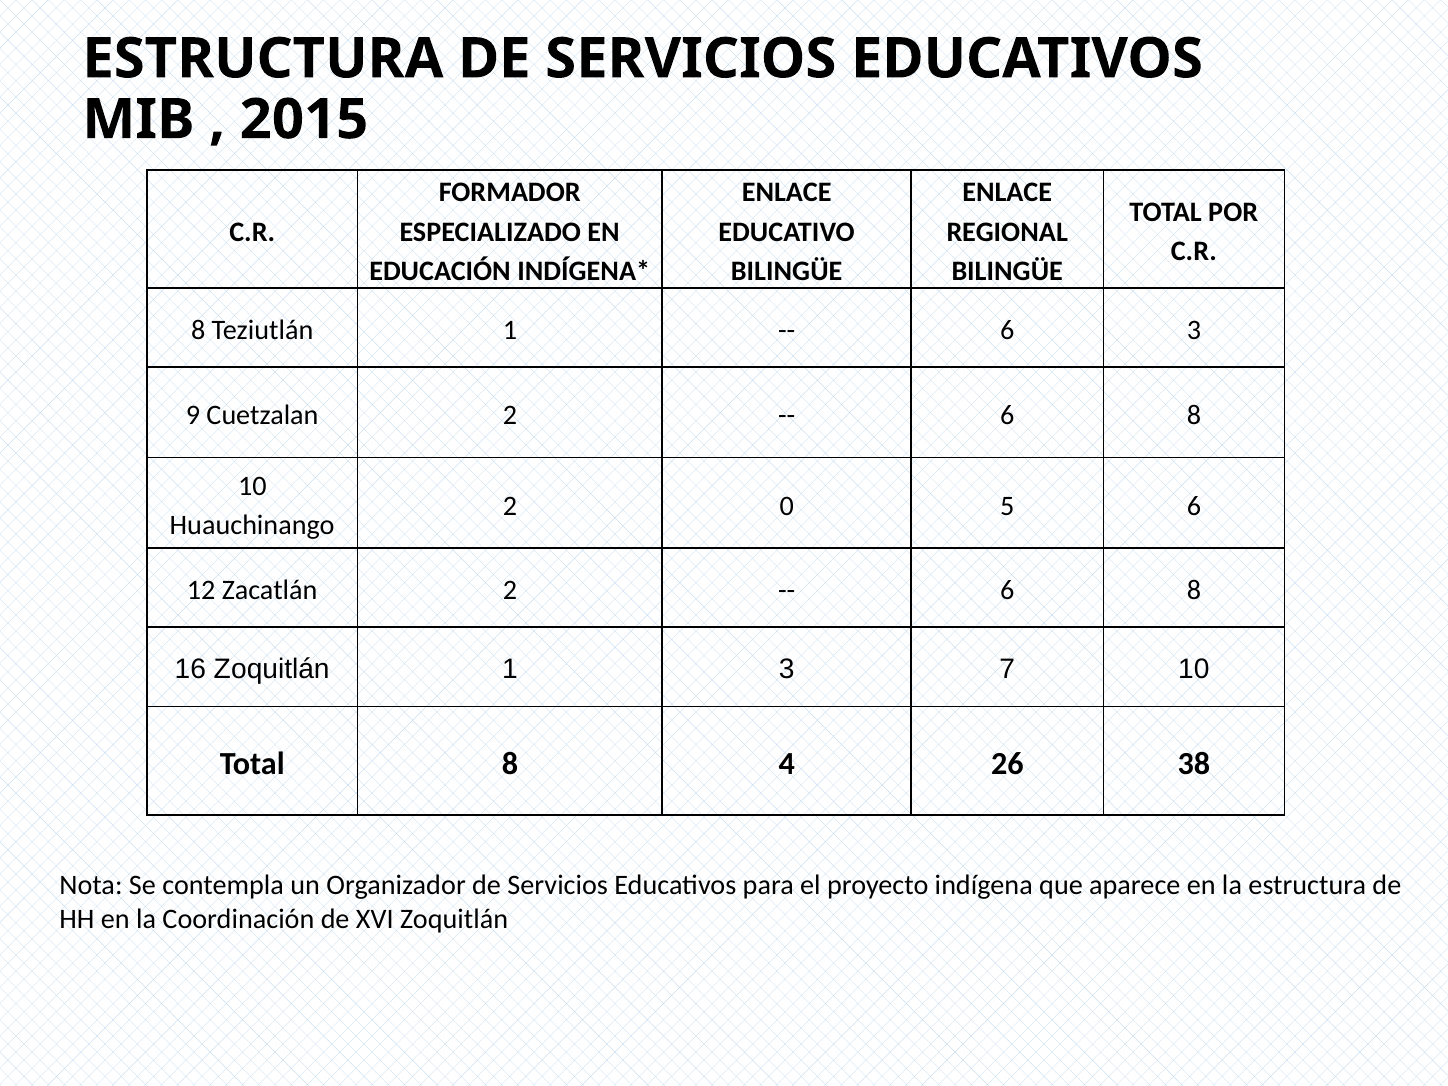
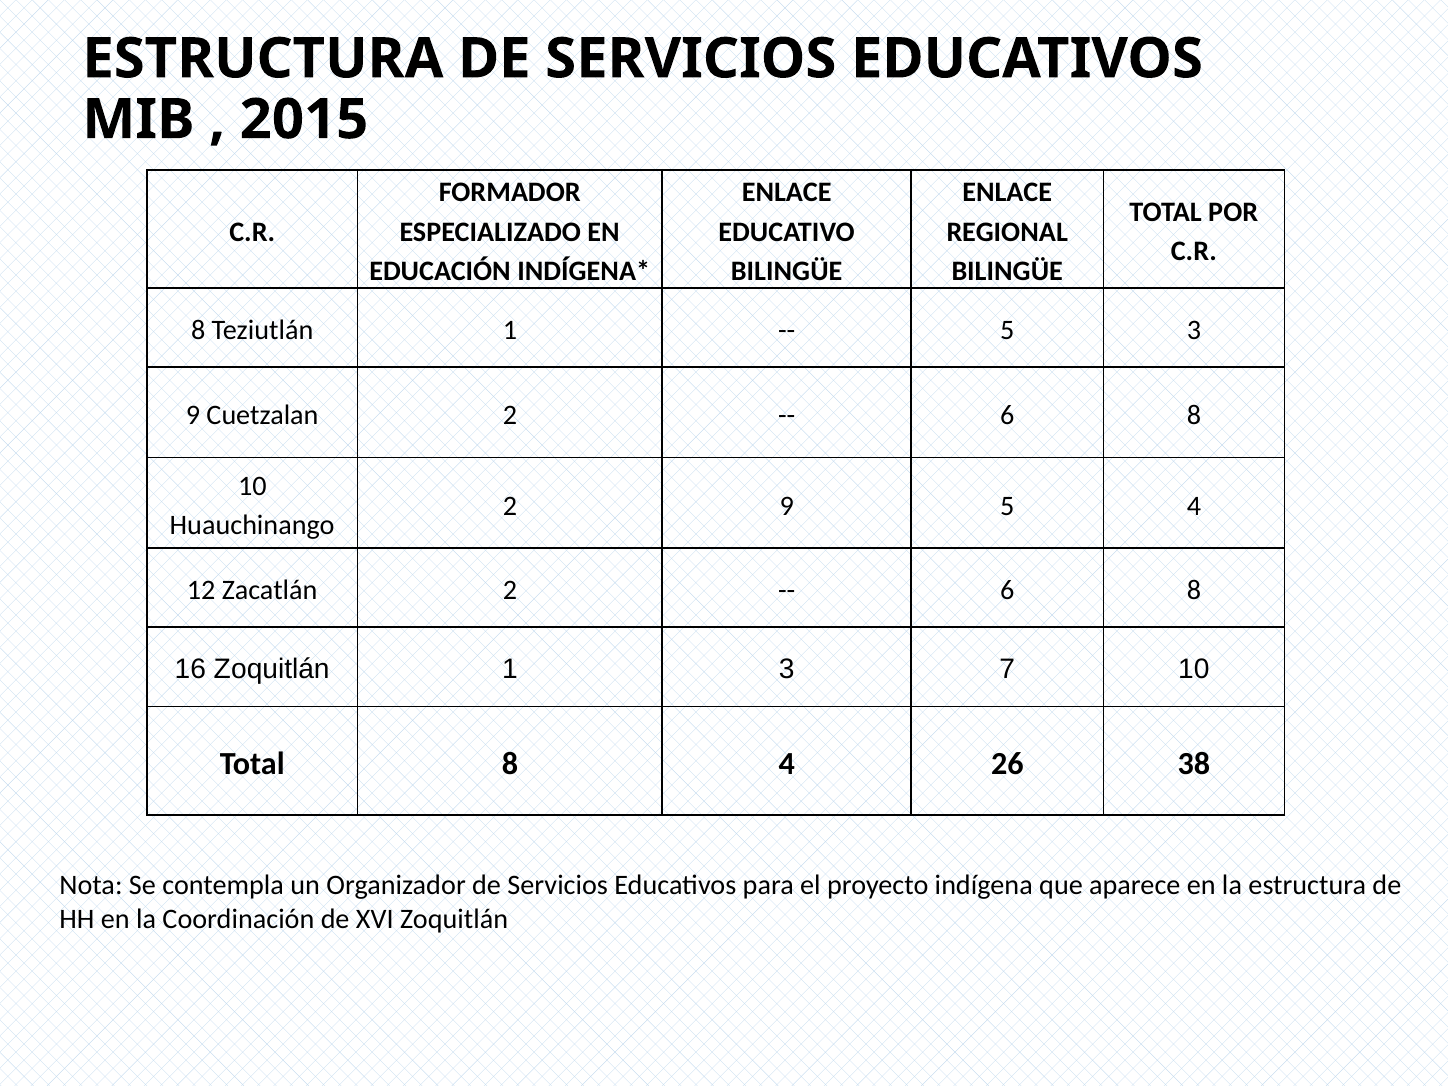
6: 6 -> 5 (1007, 330)
2 0: 0 -> 9 (787, 506)
5 6: 6 -> 4 (1194, 506)
